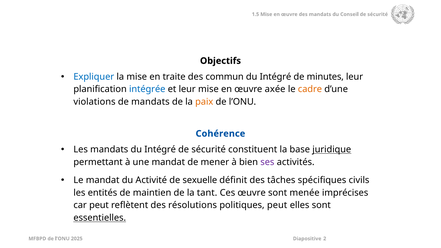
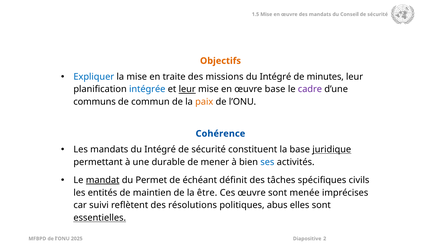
Objectifs colour: black -> orange (220, 61)
commun: commun -> missions (225, 77)
leur underline: none -> present (187, 89)
œuvre axée: axée -> base (275, 89)
cadre colour: orange -> purple (310, 89)
violations: violations -> communs (95, 102)
de mandats: mandats -> commun (150, 102)
une mandat: mandat -> durable (168, 162)
ses colour: purple -> blue (267, 162)
mandat underline: none -> present (103, 180)
Activité: Activité -> Permet (151, 180)
sexuelle: sexuelle -> échéant (200, 180)
tant: tant -> être (207, 193)
car peut: peut -> suivi (99, 205)
politiques peut: peut -> abus (277, 205)
